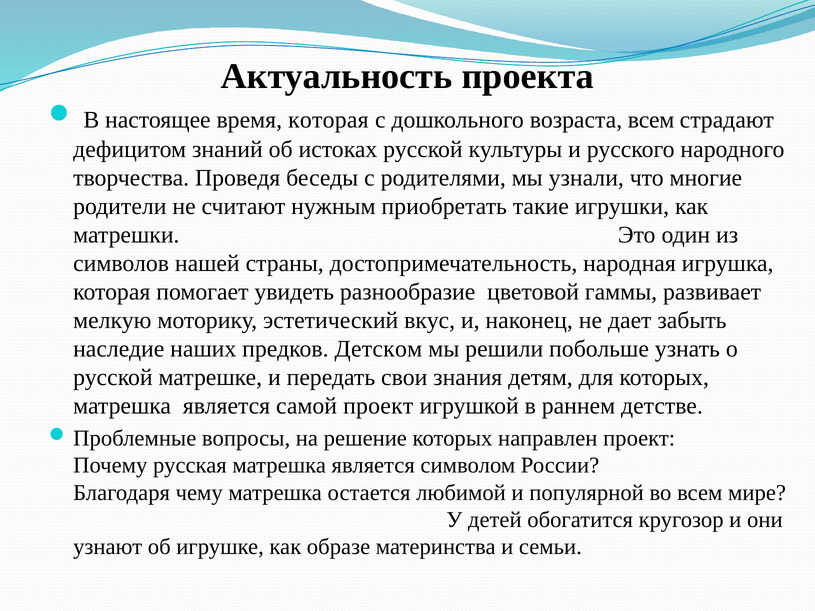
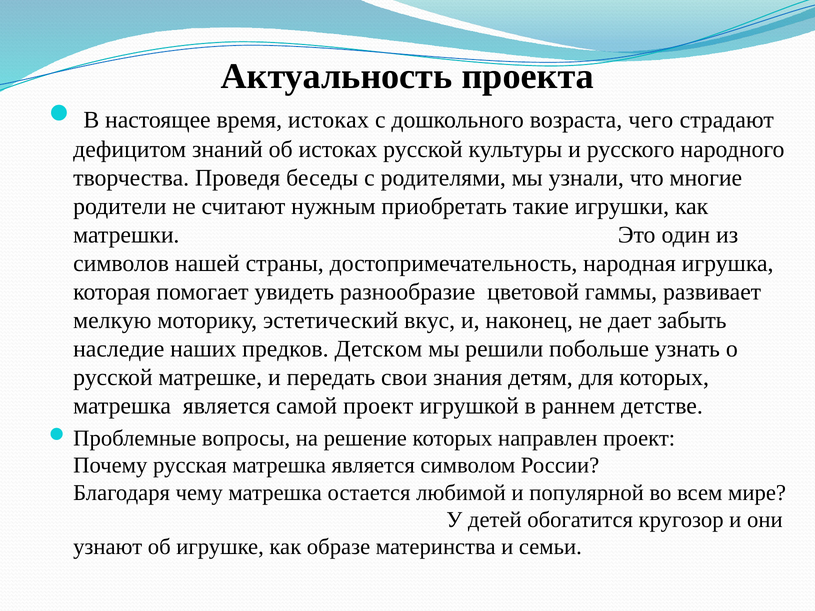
время которая: которая -> истоках (328, 120)
возраста всем: всем -> чего (651, 120)
